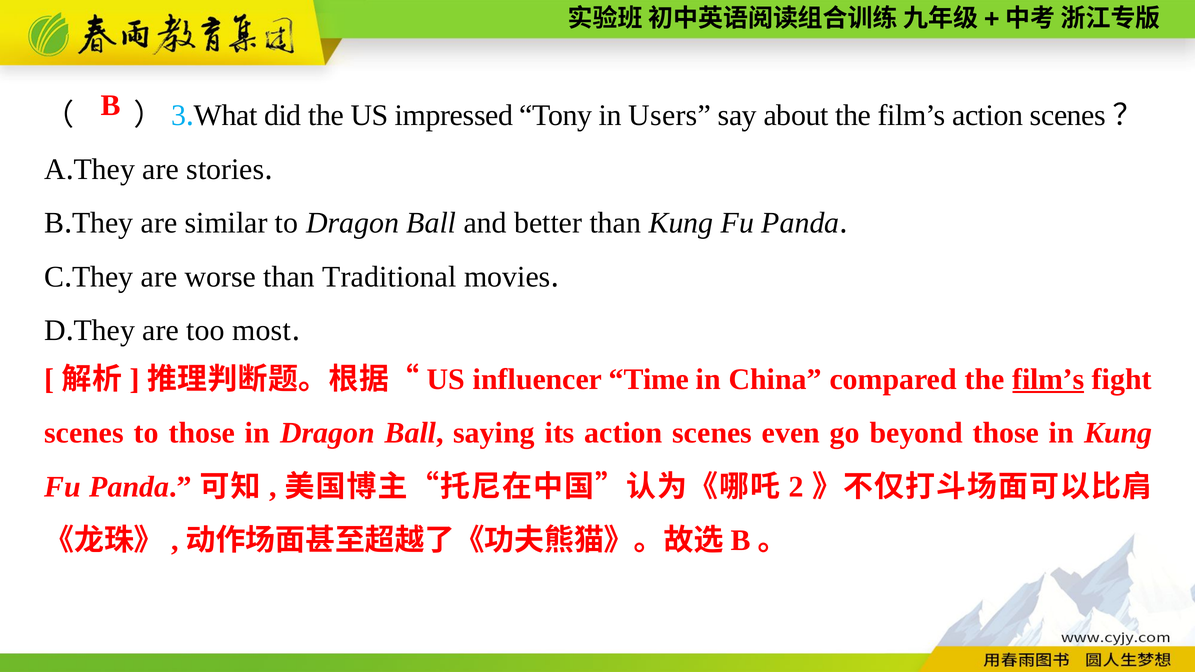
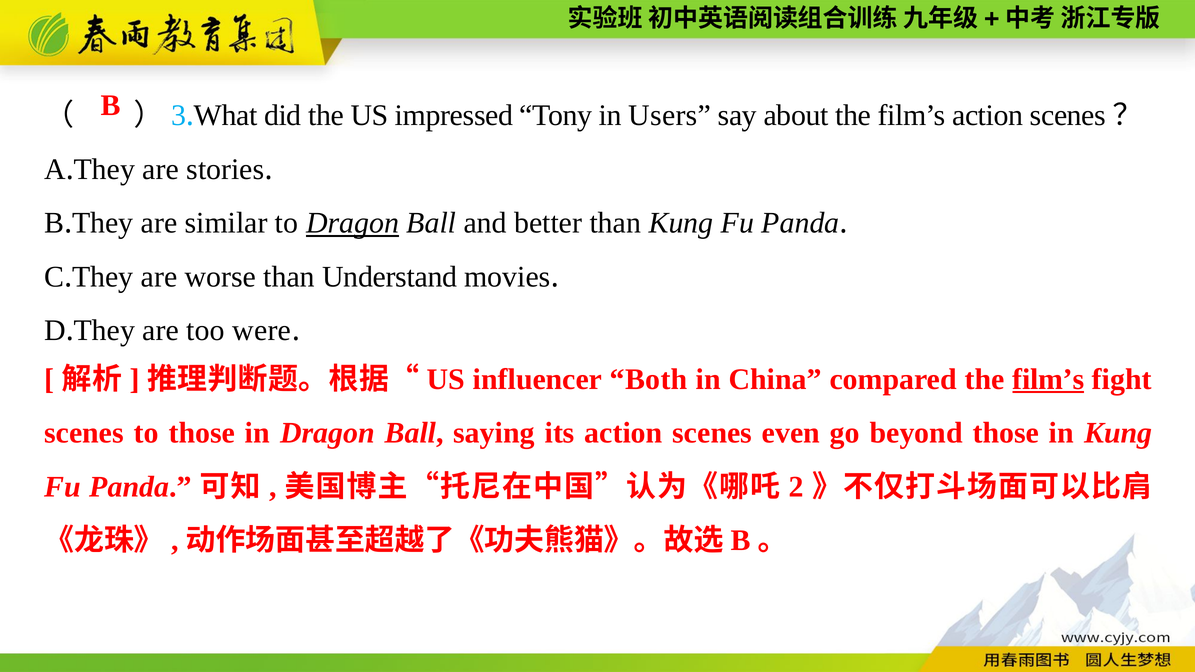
Dragon underline: none -> present (353, 223)
Traditional: Traditional -> Understand (390, 277)
most: most -> were (262, 331)
Time: Time -> Both (649, 379)
